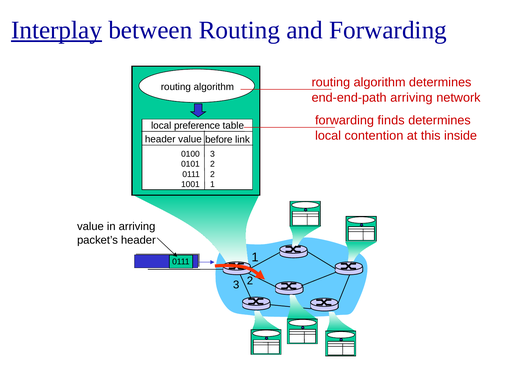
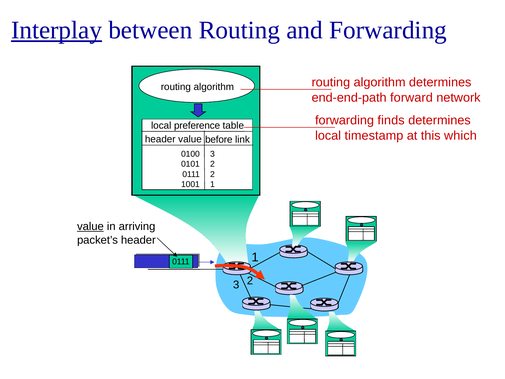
end-end-path arriving: arriving -> forward (411, 98)
contention: contention -> timestamp (374, 136)
inside: inside -> which (460, 136)
value underline: none -> present (90, 226)
